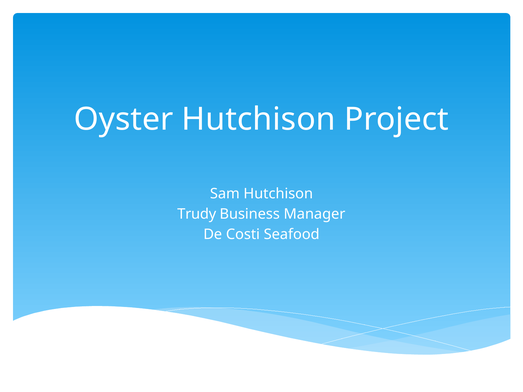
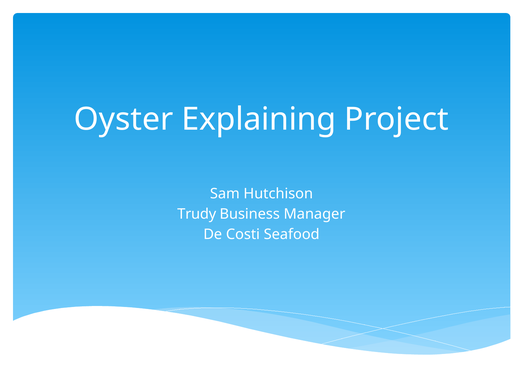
Oyster Hutchison: Hutchison -> Explaining (259, 120)
